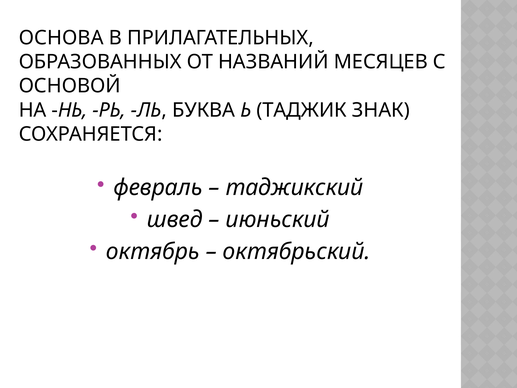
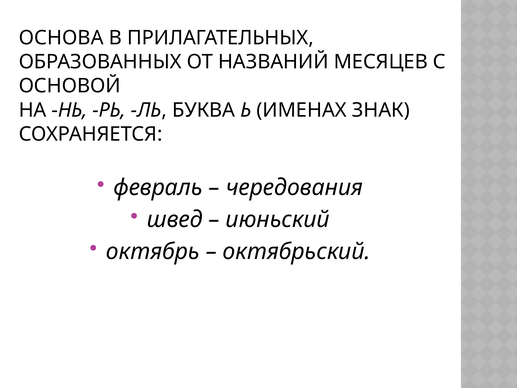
ТАДЖИК: ТАДЖИК -> ИМЕНАХ (302, 110)
таджикский: таджикский -> чередования (294, 188)
